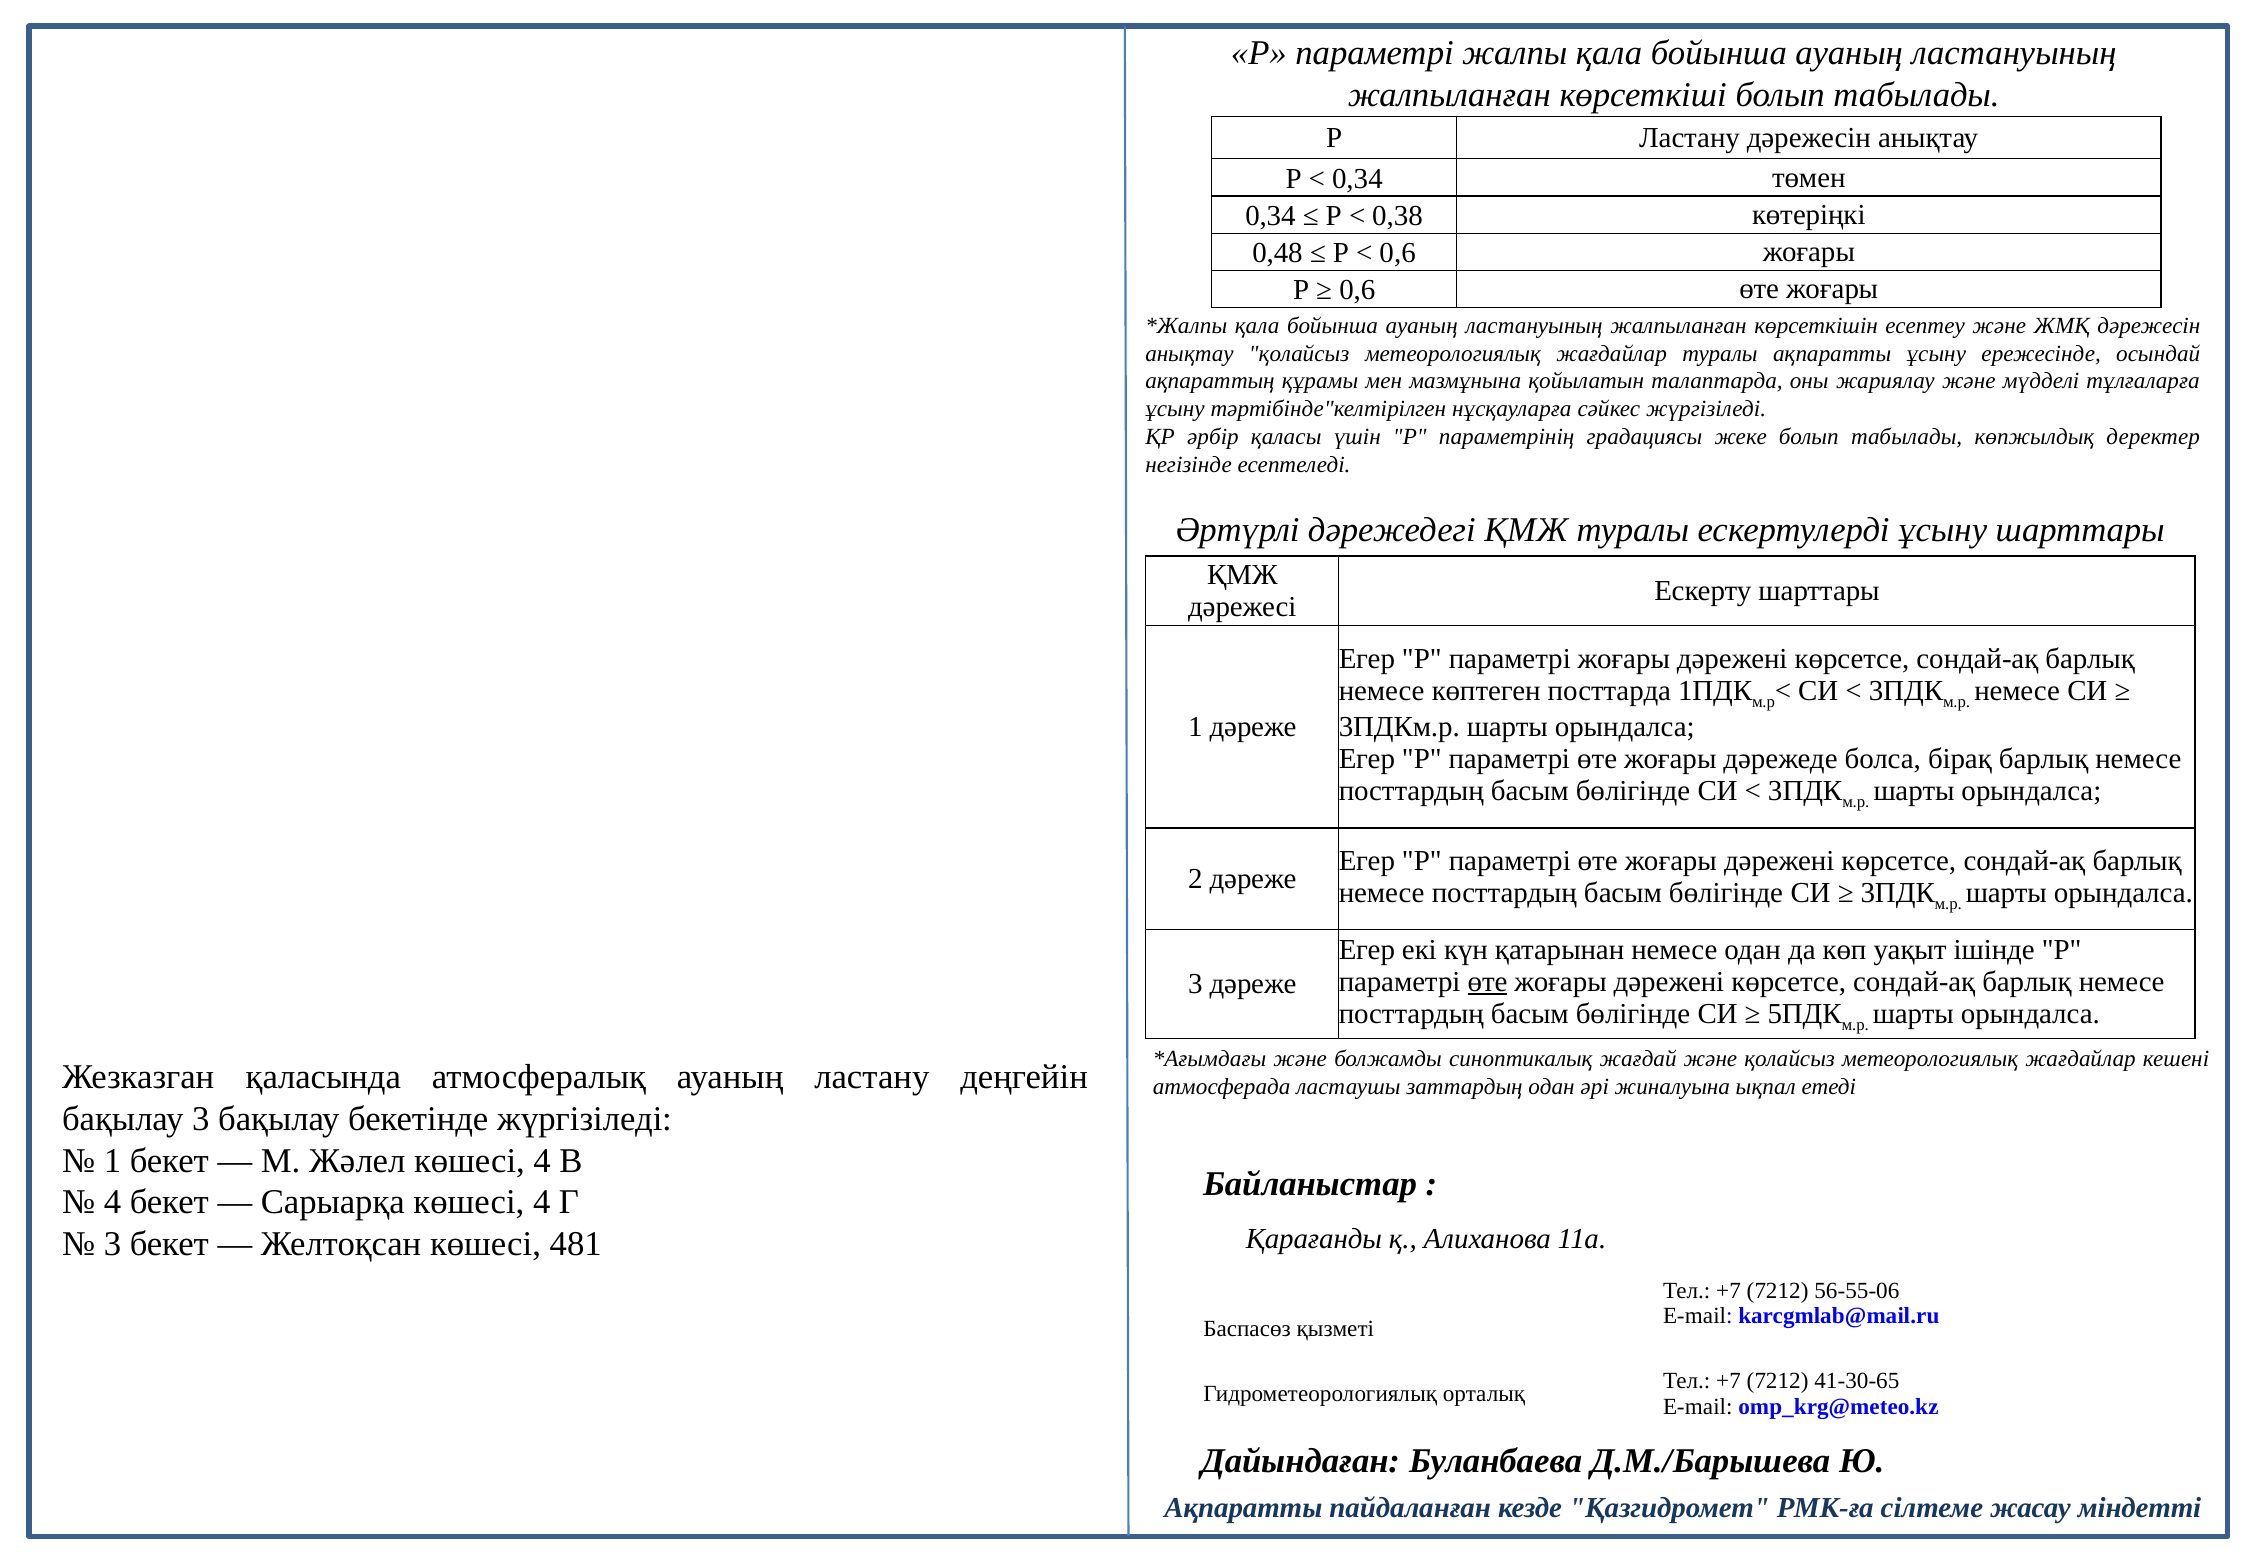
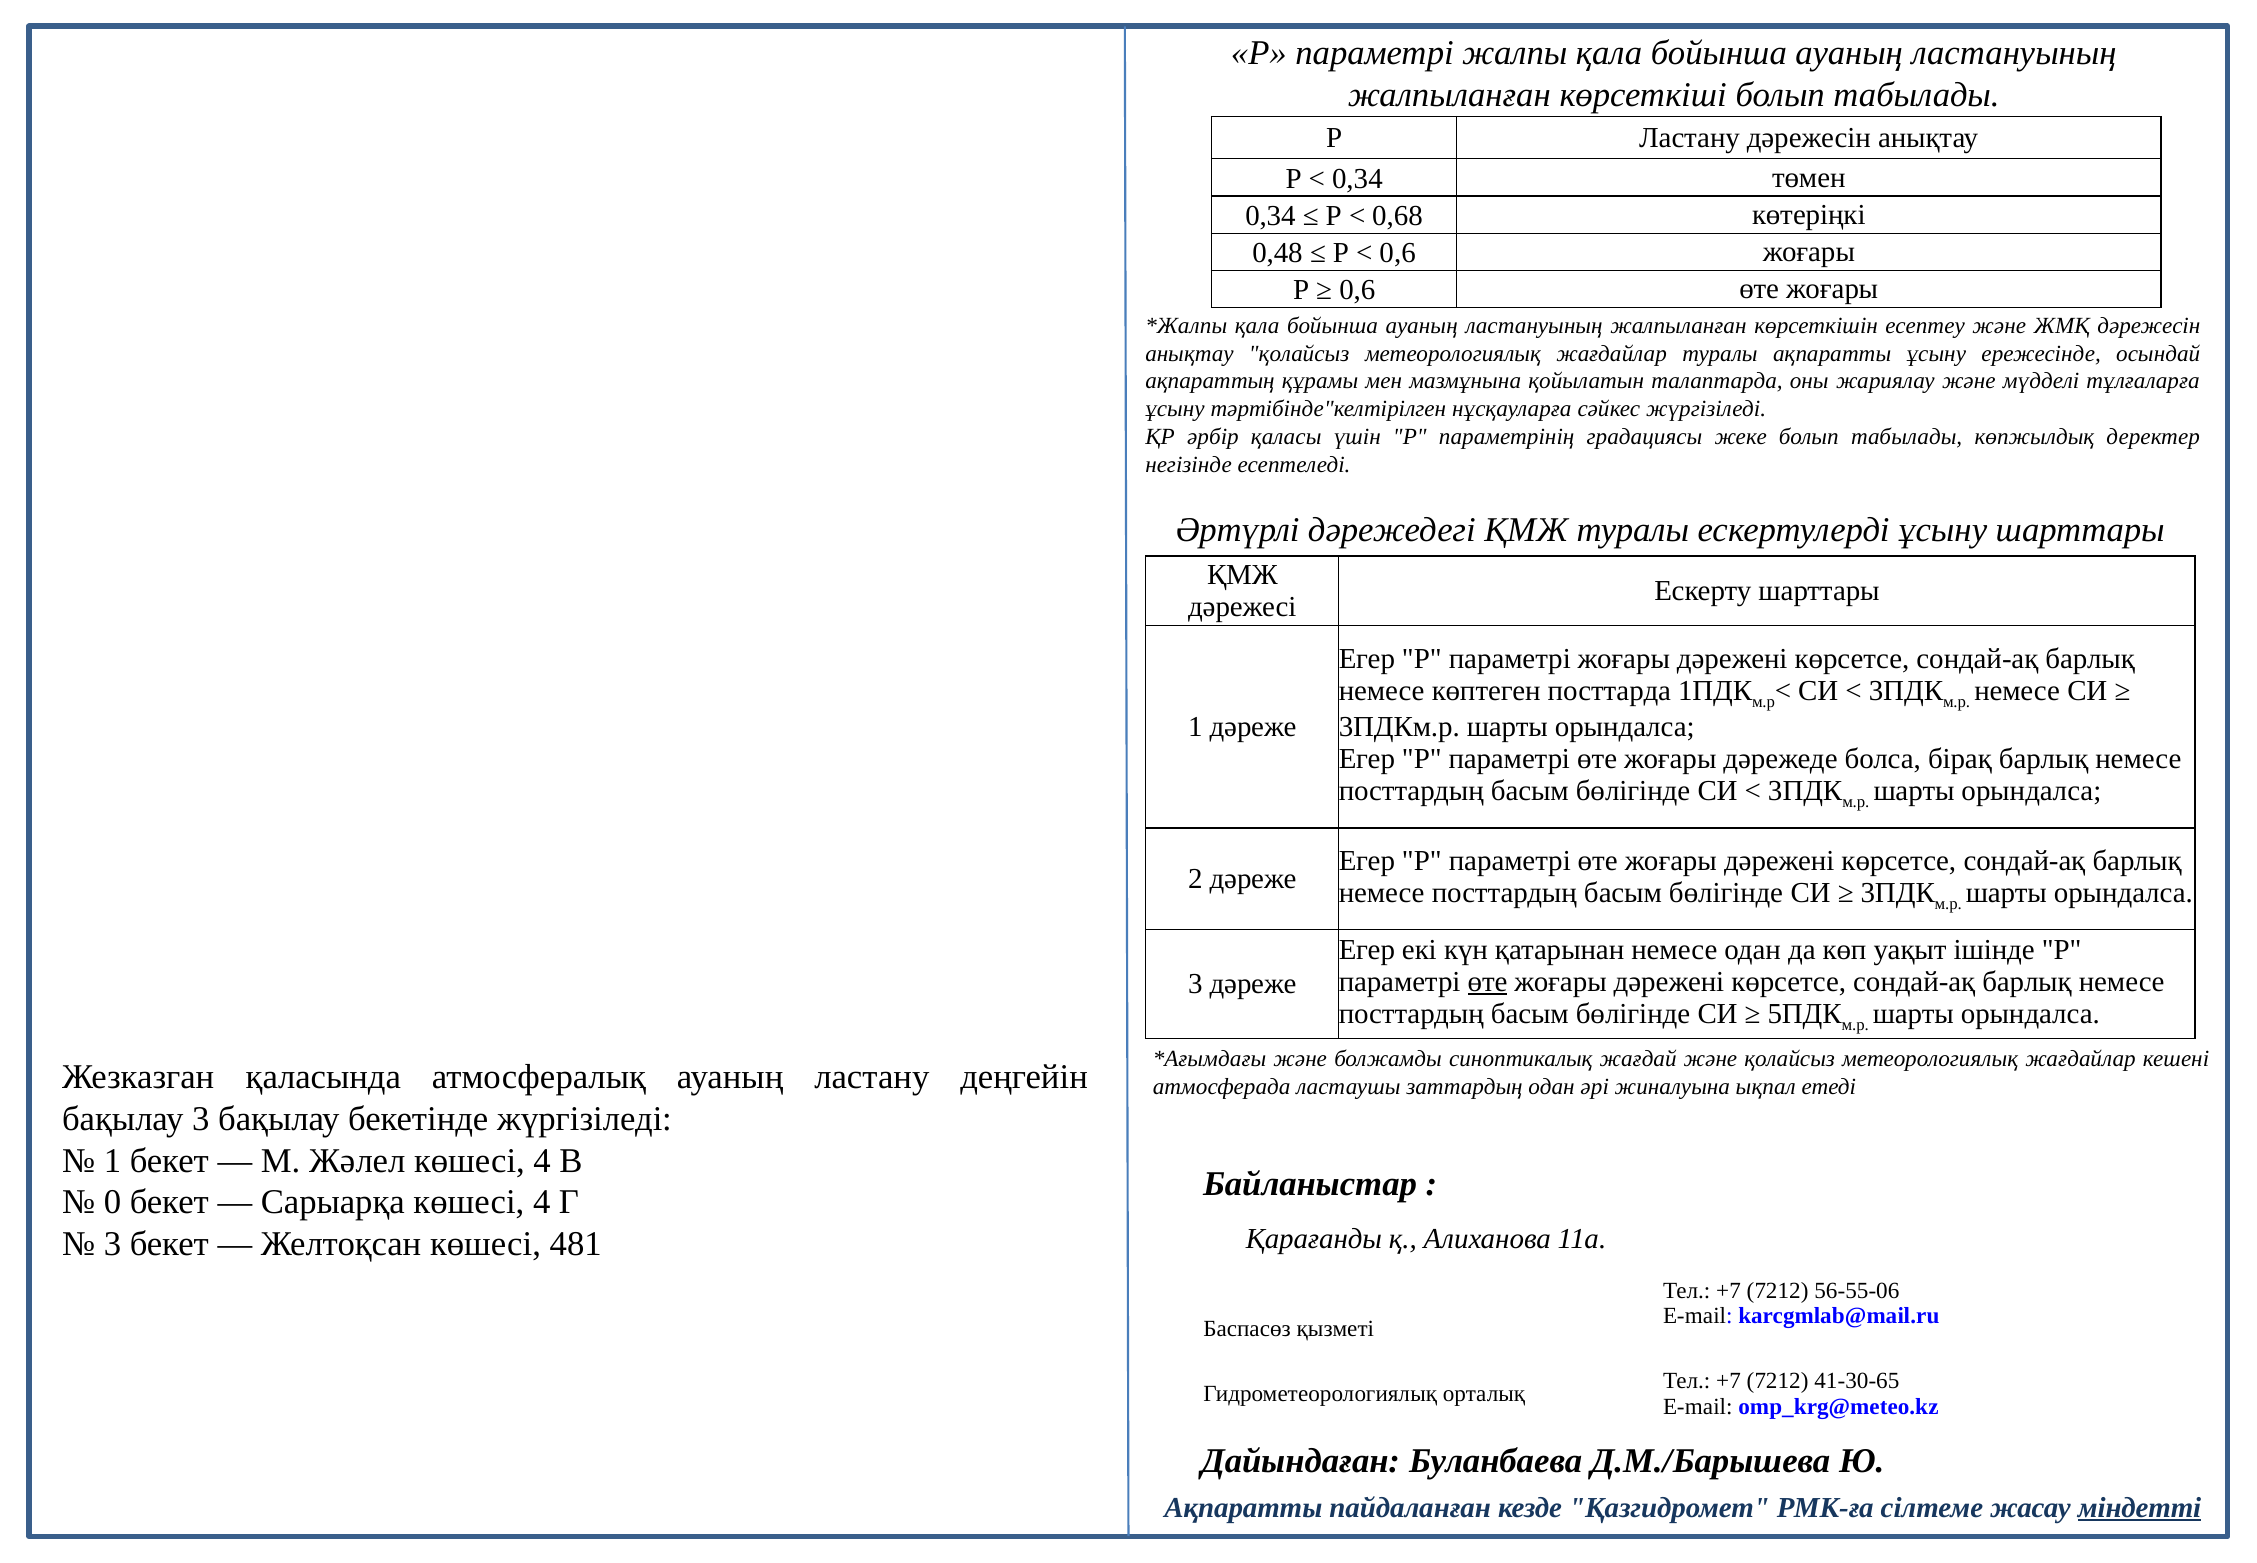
0,38: 0,38 -> 0,68 (1398, 216)
4: 4 -> 0 (113, 1202)
міндетті underline: none -> present (2140, 1507)
